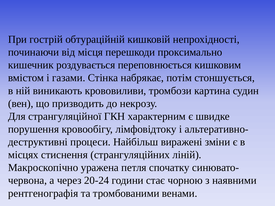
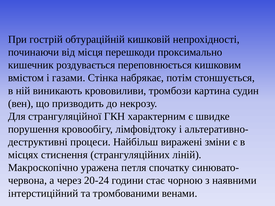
рентгенографія: рентгенографія -> інтерстиційний (43, 194)
